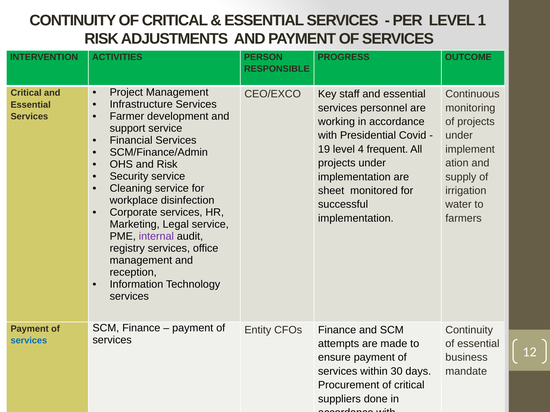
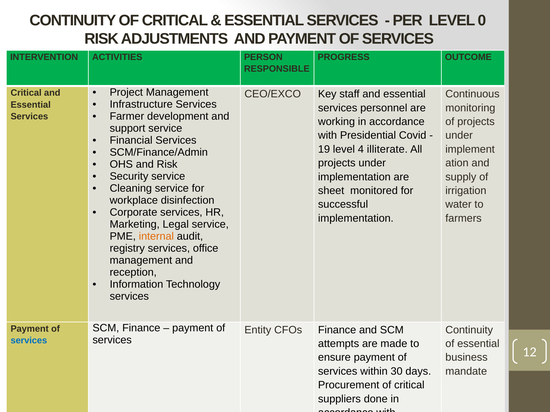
1: 1 -> 0 (482, 21)
frequent: frequent -> illiterate (387, 149)
internal colour: purple -> orange (156, 237)
